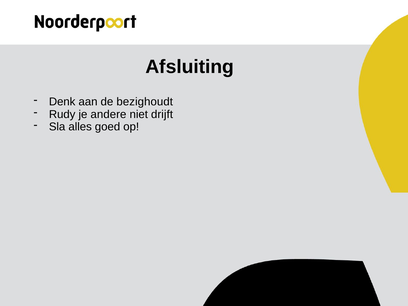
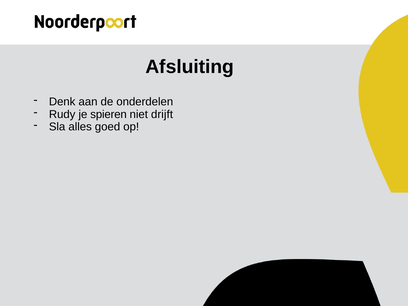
bezighoudt: bezighoudt -> onderdelen (145, 102)
andere: andere -> spieren (109, 114)
